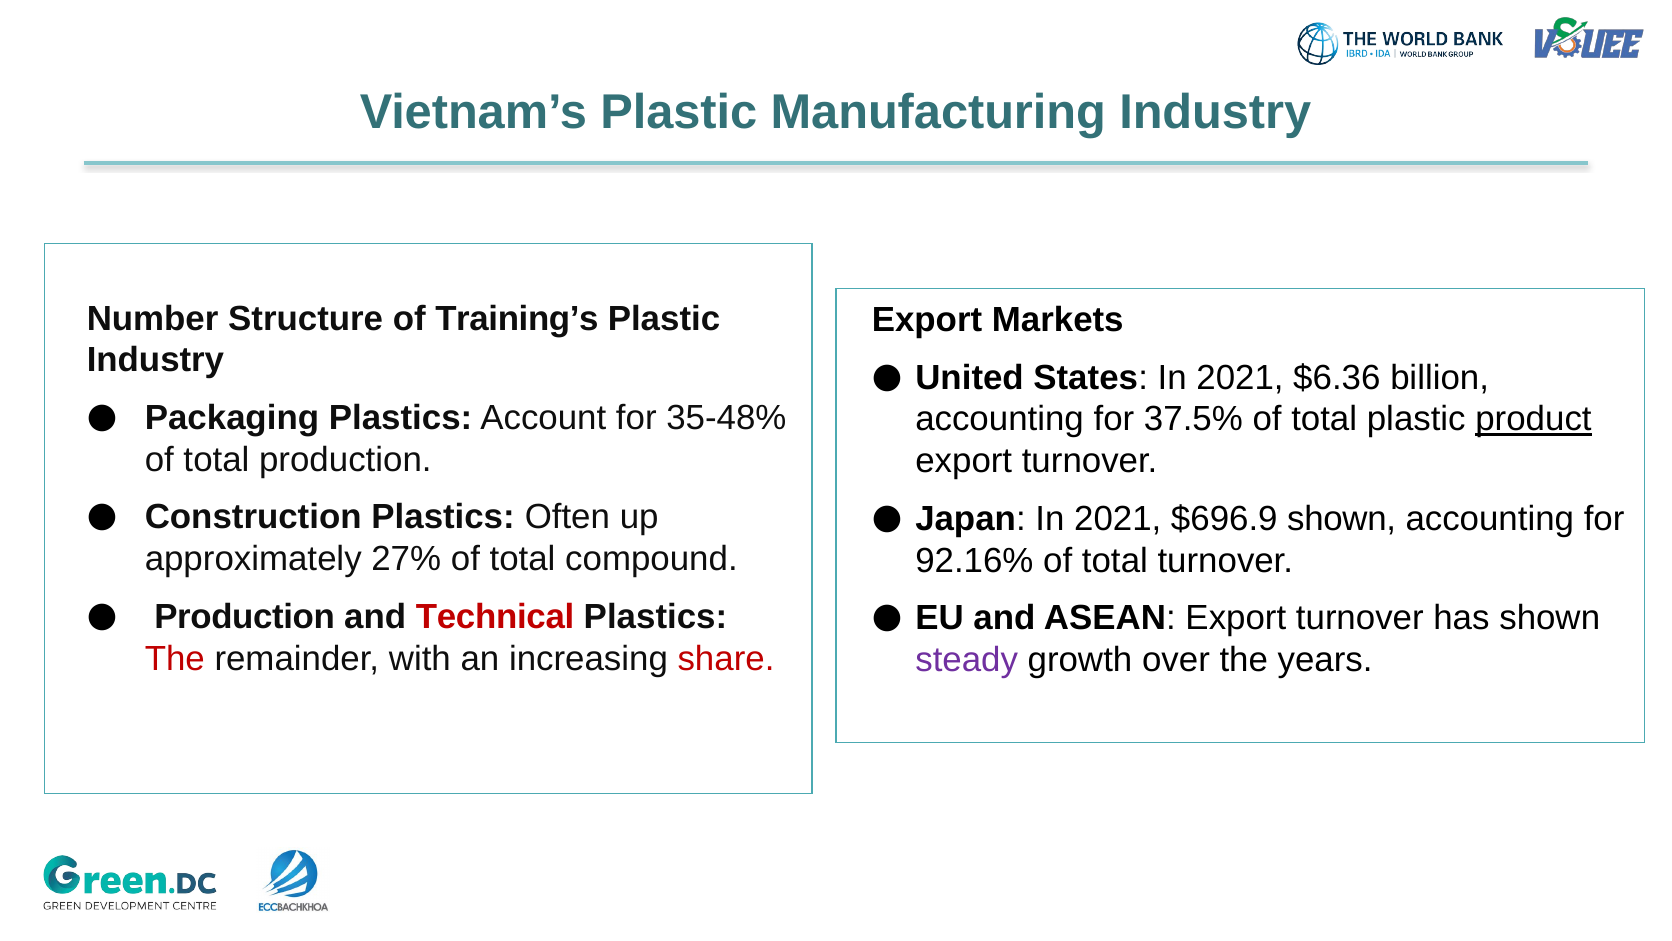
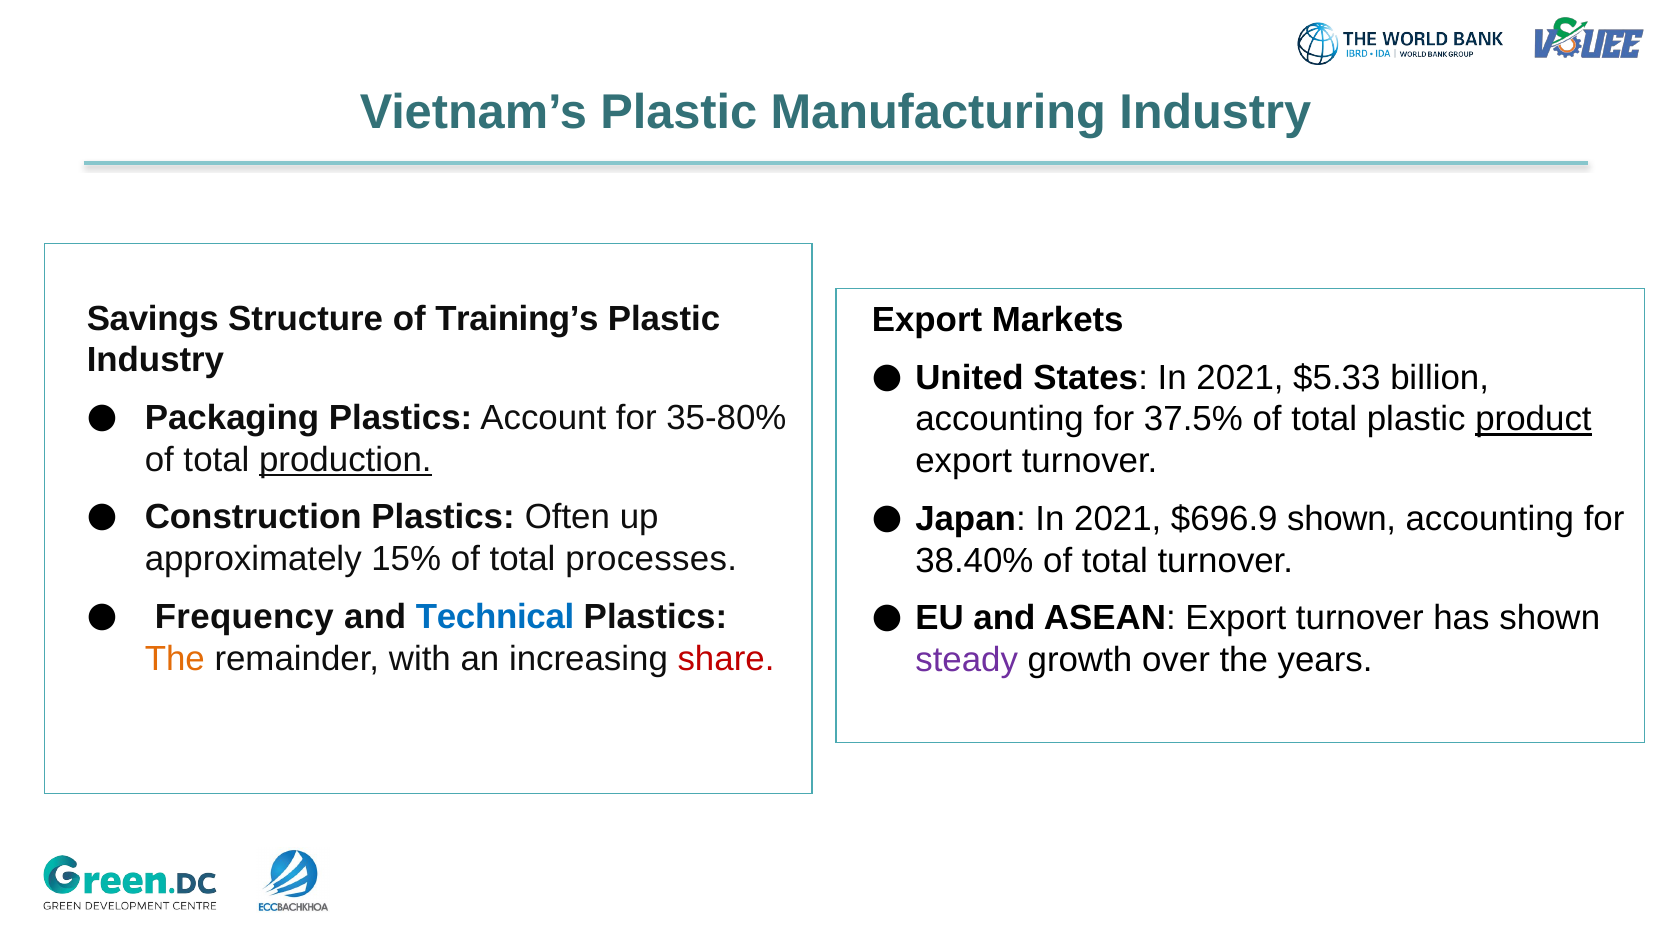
Number: Number -> Savings (153, 318)
$6.36: $6.36 -> $5.33 (1337, 377)
35-48%: 35-48% -> 35-80% (726, 418)
production underline: none -> present (345, 460)
27%: 27% -> 15% (406, 559)
compound: compound -> processes (651, 559)
92.16%: 92.16% -> 38.40% (974, 560)
Production: Production -> Frequency (244, 616)
Technical colour: red -> blue (495, 616)
The colour: red -> orange (175, 658)
